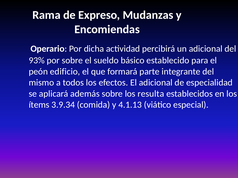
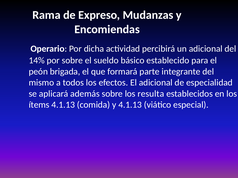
93%: 93% -> 14% (37, 61)
edificio: edificio -> brigada (65, 72)
ítems 3.9.34: 3.9.34 -> 4.1.13 (63, 105)
